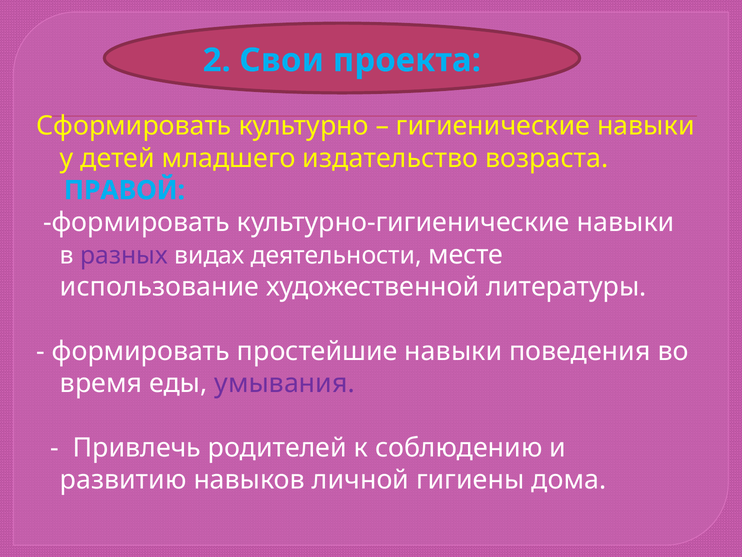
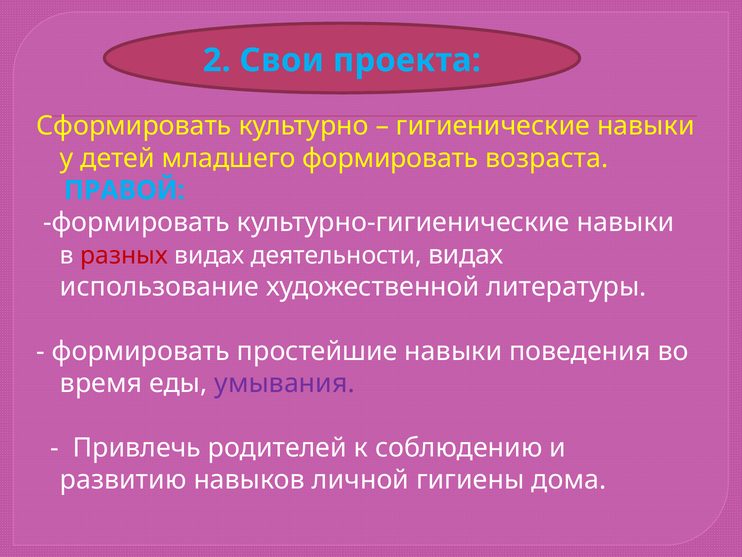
младшего издательство: издательство -> формировать (390, 158)
разных colour: purple -> red (124, 255)
деятельности месте: месте -> видах (466, 254)
